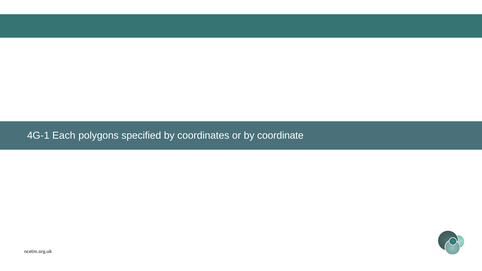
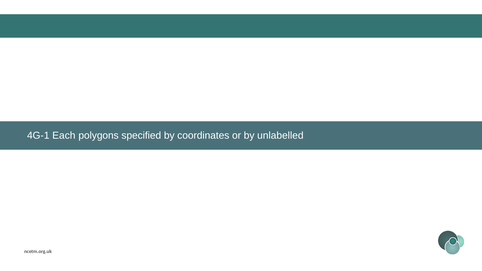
coordinate: coordinate -> unlabelled (280, 136)
